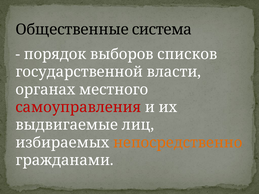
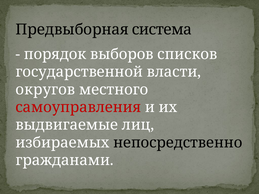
Общественные: Общественные -> Предвыборная (72, 30)
органах: органах -> округов (45, 90)
непосредственно colour: orange -> black (178, 143)
